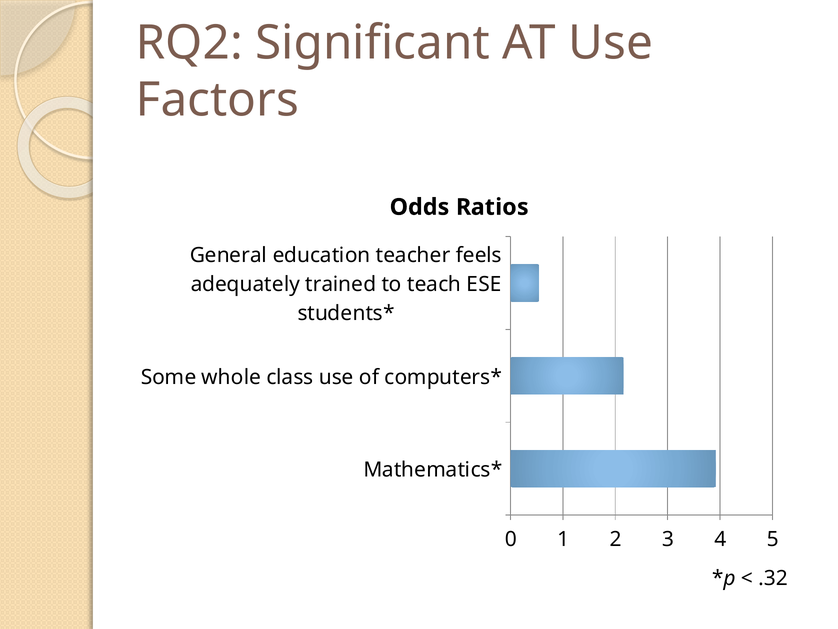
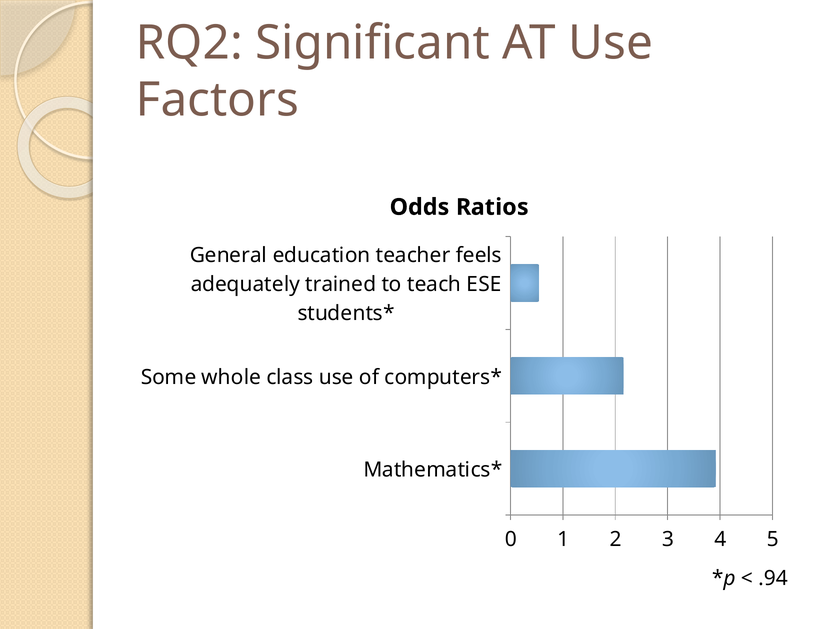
.32: .32 -> .94 (773, 578)
